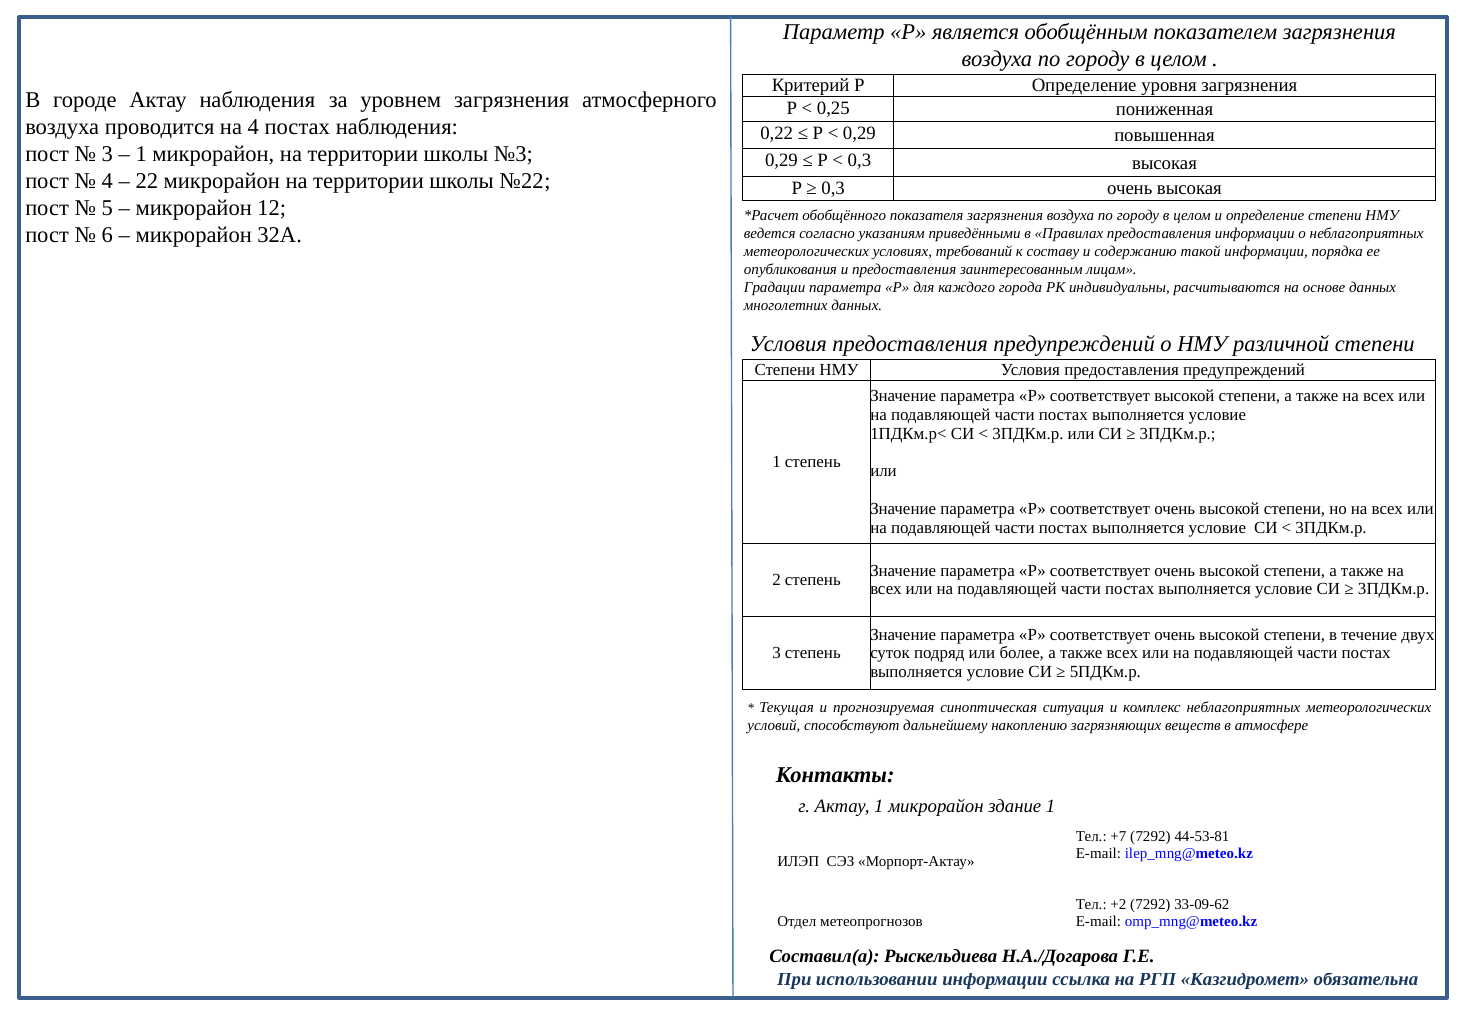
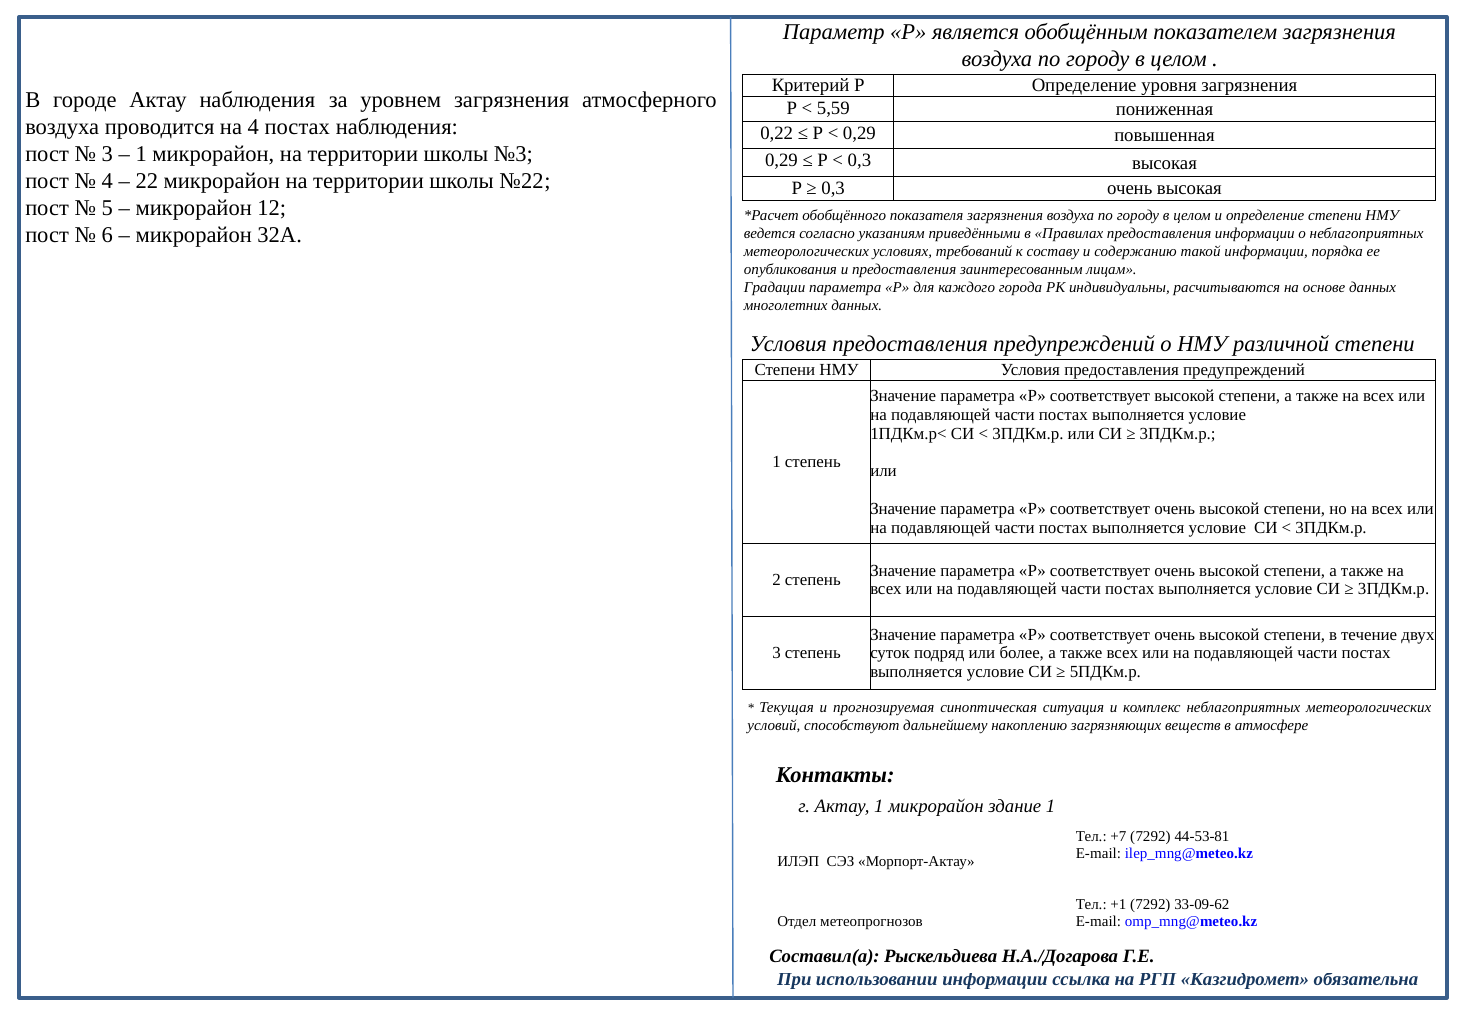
0,25: 0,25 -> 5,59 (833, 109)
+2: +2 -> +1 (1118, 905)
